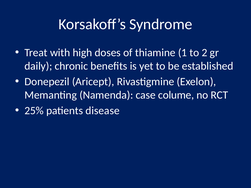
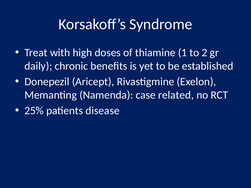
colume: colume -> related (176, 95)
